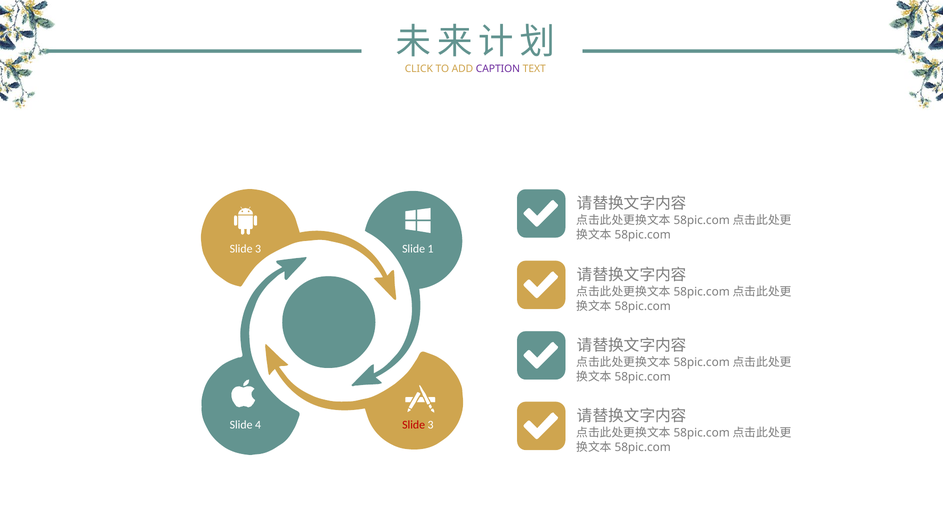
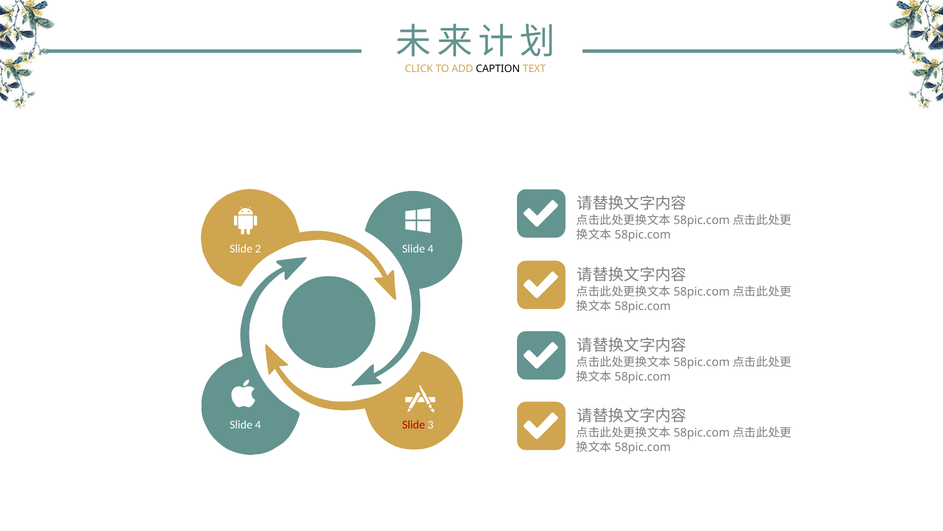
CAPTION colour: purple -> black (498, 69)
3: 3 -> 2 (258, 249)
1: 1 -> 4 (431, 249)
